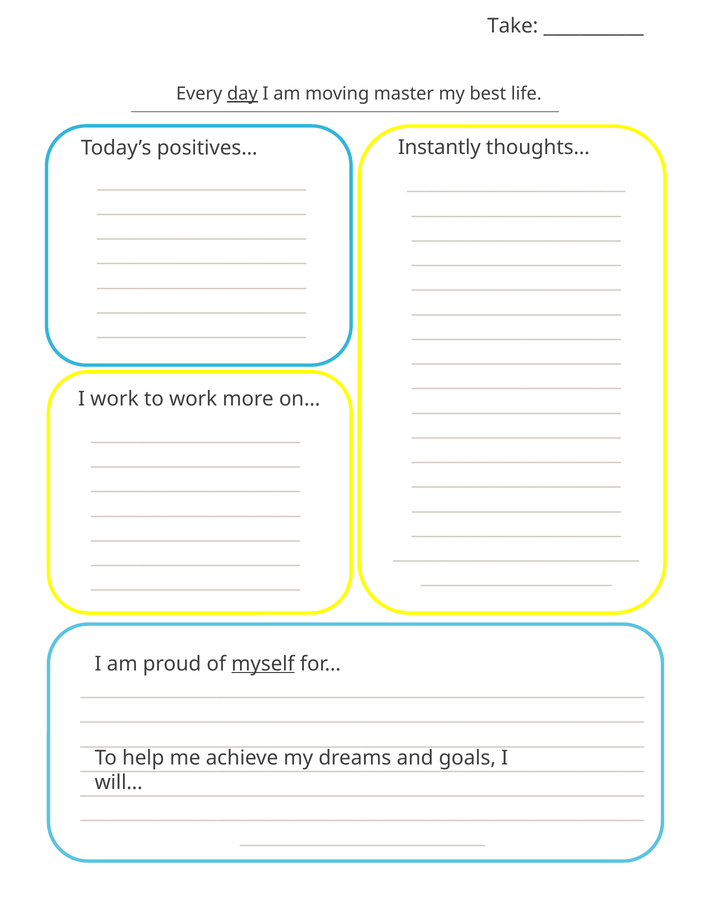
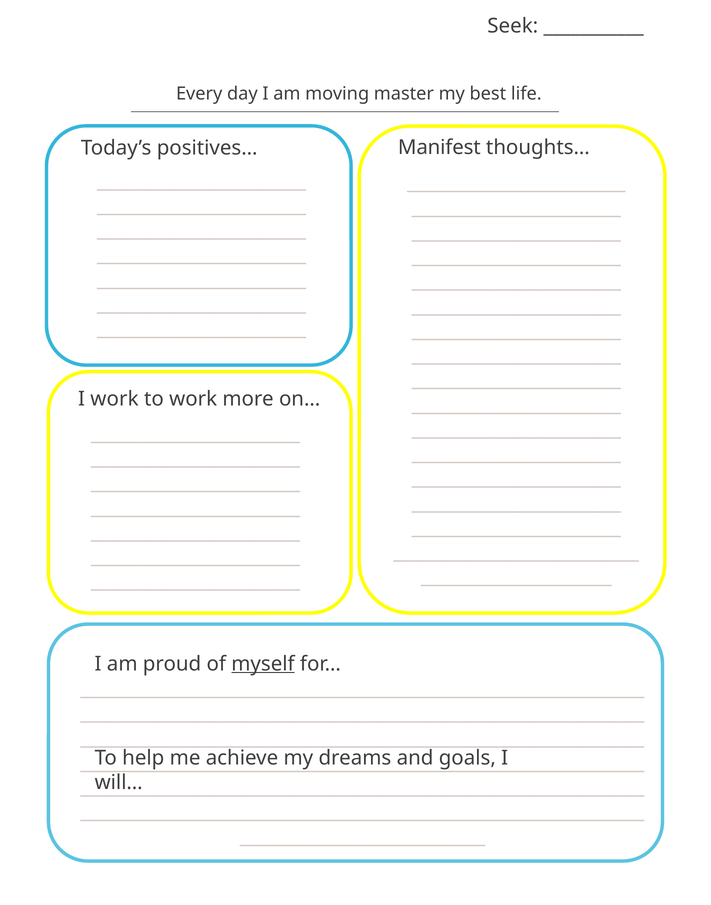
Take: Take -> Seek (513, 26)
day underline: present -> none (242, 94)
Instantly: Instantly -> Manifest (439, 147)
